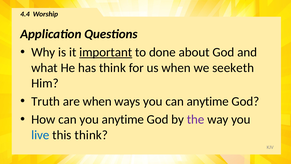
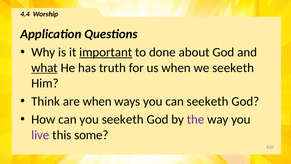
what underline: none -> present (44, 68)
has think: think -> truth (112, 68)
Truth: Truth -> Think (46, 101)
can anytime: anytime -> seeketh (208, 101)
you anytime: anytime -> seeketh (123, 120)
live colour: blue -> purple (40, 135)
this think: think -> some (91, 135)
